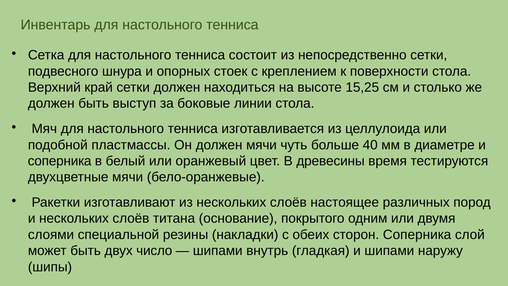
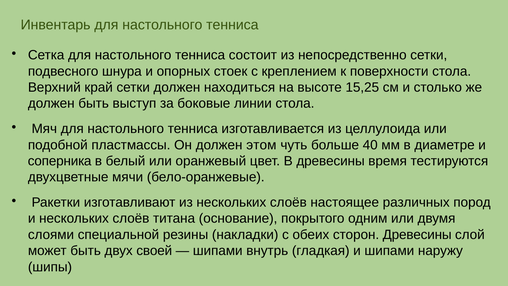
должен мячи: мячи -> этом (261, 145)
сторон Соперника: Соперника -> Древесины (417, 234)
число: число -> своей (154, 251)
